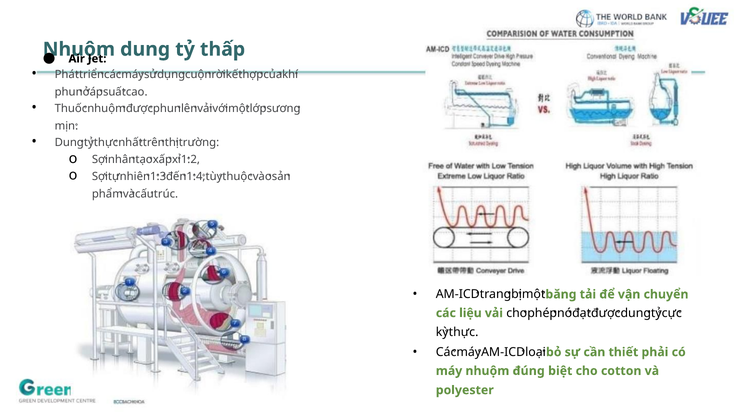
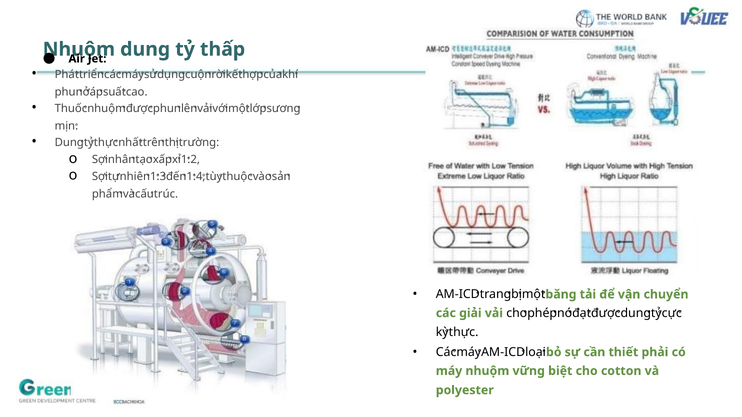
liệu: liệu -> giải (470, 313)
đúng: đúng -> vững (529, 371)
